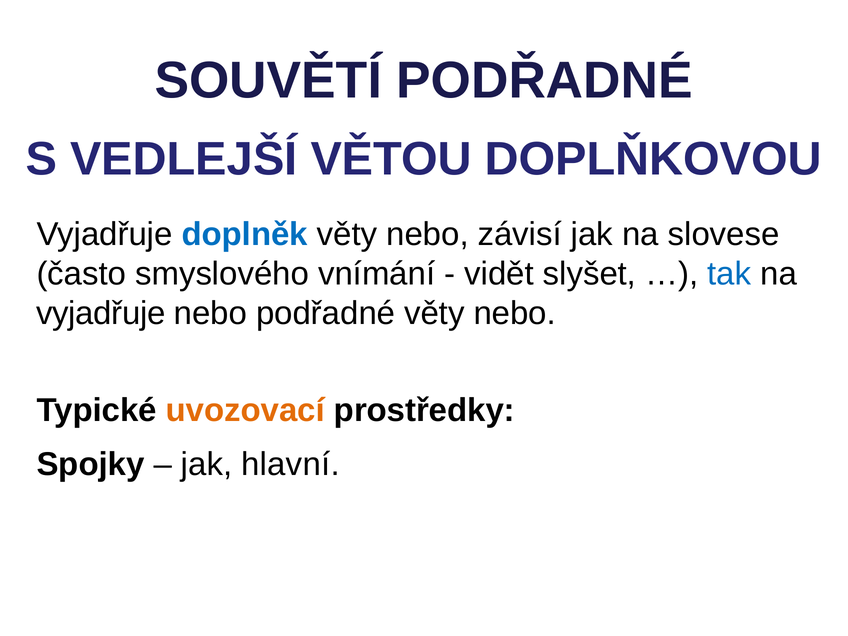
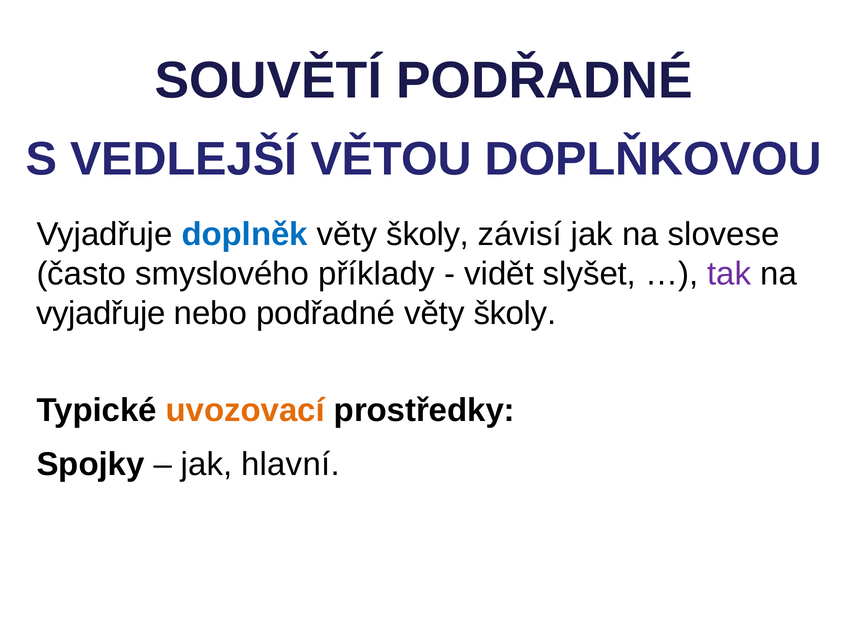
doplněk věty nebo: nebo -> školy (428, 234)
vnímání: vnímání -> příklady (377, 274)
tak colour: blue -> purple (729, 274)
nebo: nebo -> školy (515, 314)
